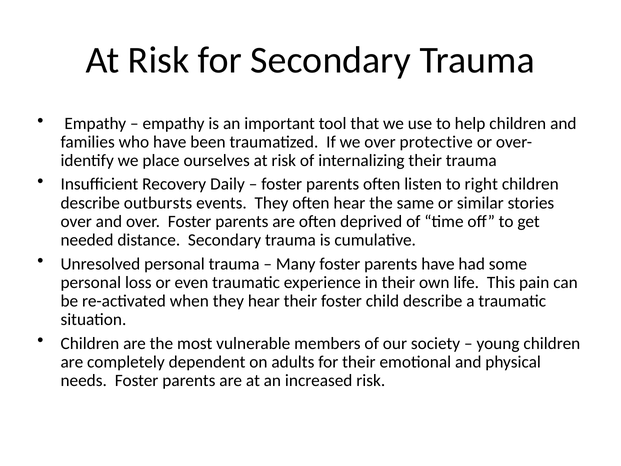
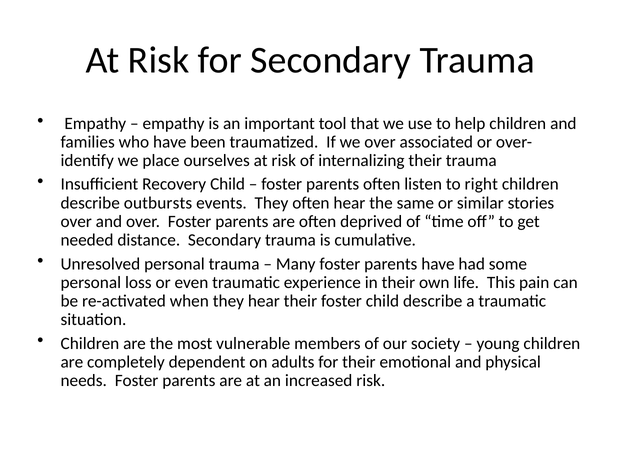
protective: protective -> associated (436, 142)
Recovery Daily: Daily -> Child (228, 184)
